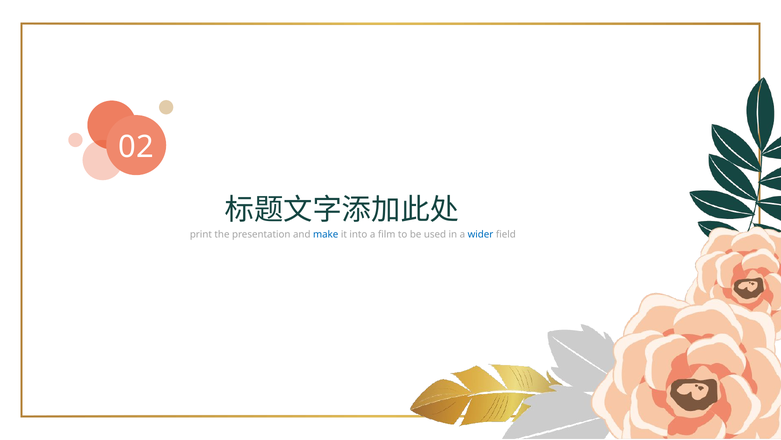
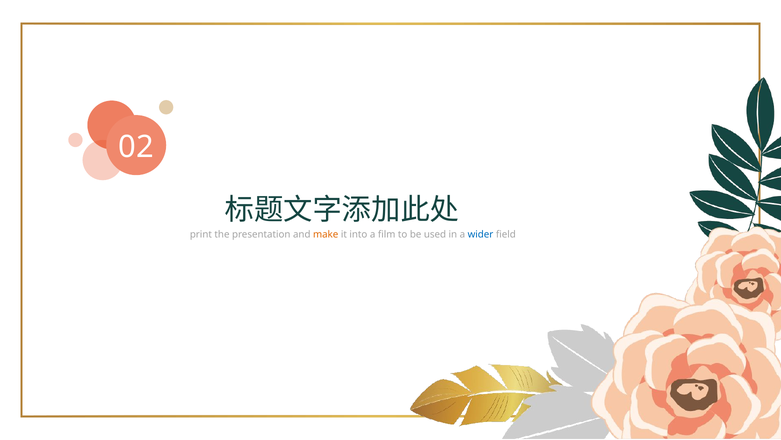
make colour: blue -> orange (326, 234)
